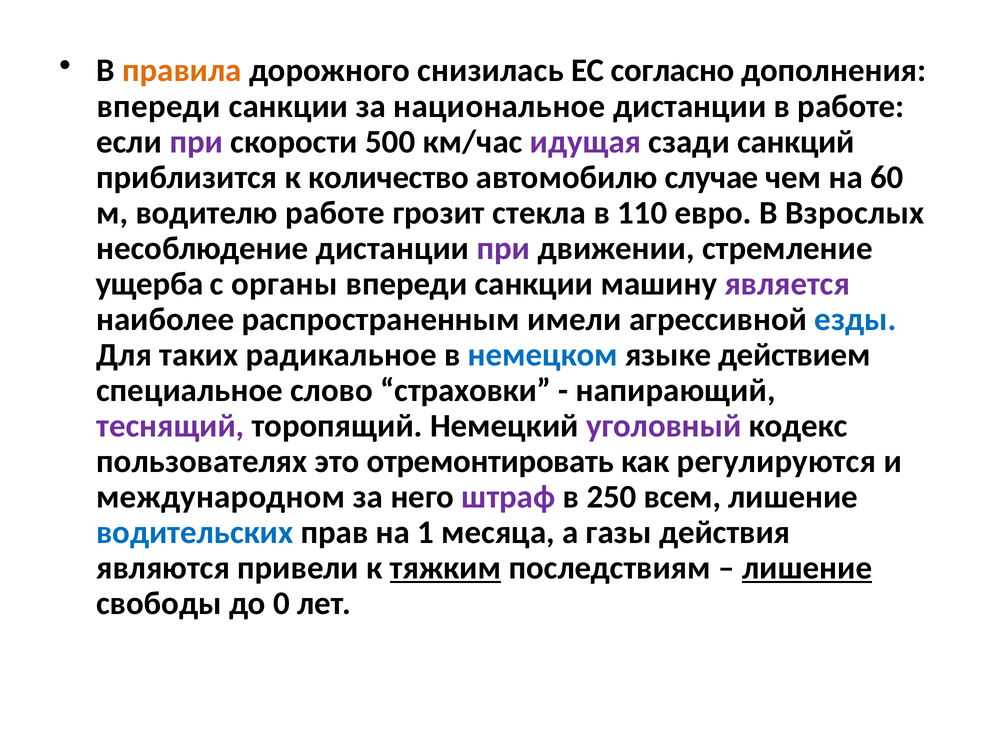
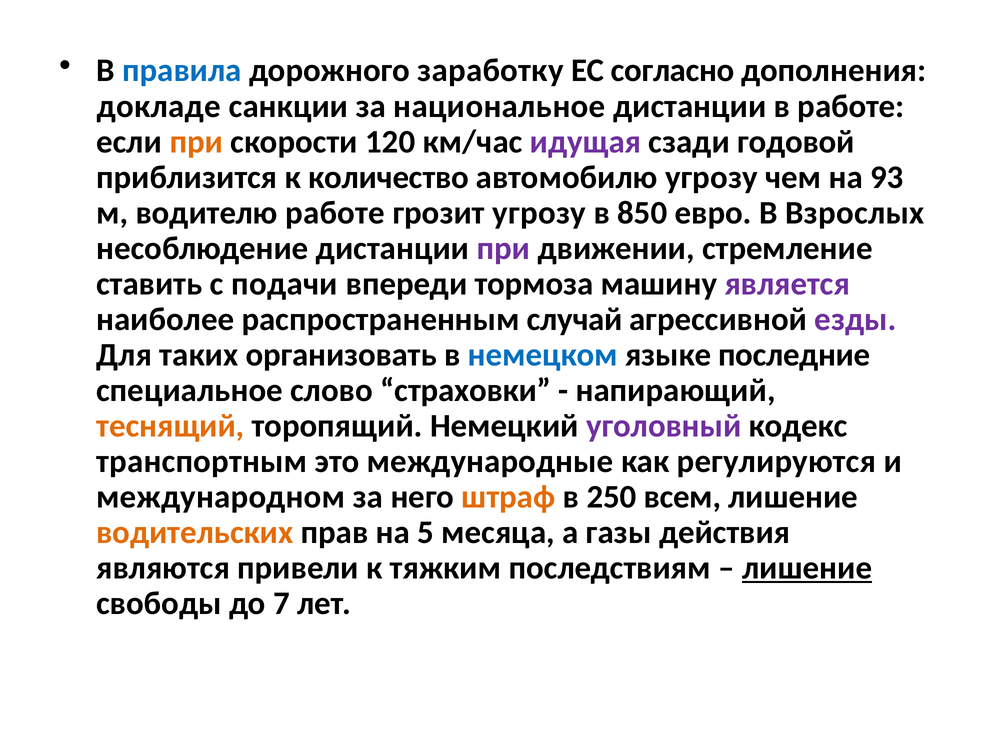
правила colour: orange -> blue (182, 71)
снизилась: снизилась -> заработку (490, 71)
впереди: впереди -> докладе (159, 106)
при colour: purple -> orange (196, 142)
500: 500 -> 120 (390, 142)
санкций: санкций -> годовой (796, 142)
автомобилю случае: случае -> угрозу (711, 177)
60: 60 -> 93 (887, 177)
грозит стекла: стекла -> угрозу (539, 213)
110: 110 -> 850 (642, 213)
ущерба: ущерба -> ставить (149, 284)
органы: органы -> подачи (284, 284)
санкции: санкции -> тормоза (534, 284)
имели: имели -> случай (575, 319)
езды colour: blue -> purple (855, 319)
радикальное: радикальное -> организовать (341, 355)
действием: действием -> последние (794, 355)
теснящий colour: purple -> orange (170, 426)
пользователях: пользователях -> транспортным (202, 461)
отремонтировать: отремонтировать -> международные (490, 461)
штраф colour: purple -> orange (508, 497)
водительских colour: blue -> orange (195, 532)
1: 1 -> 5 (426, 532)
тяжким underline: present -> none (446, 568)
0: 0 -> 7 (281, 603)
